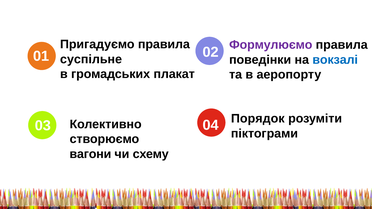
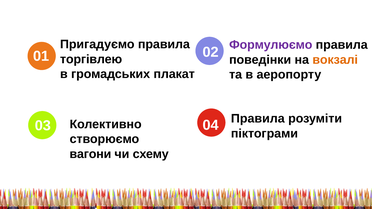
суспільне: суспільне -> торгівлею (91, 59)
вокзалі colour: blue -> orange (335, 60)
Порядок: Порядок -> Правила (258, 119)
